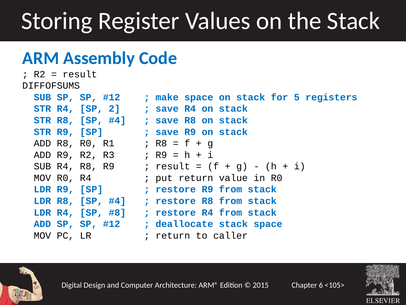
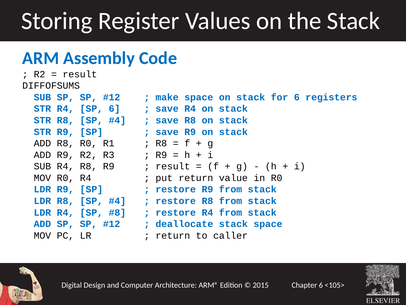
for 5: 5 -> 6 (297, 97)
SP 2: 2 -> 6 (114, 109)
